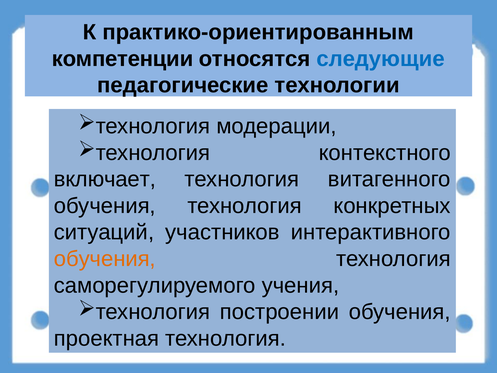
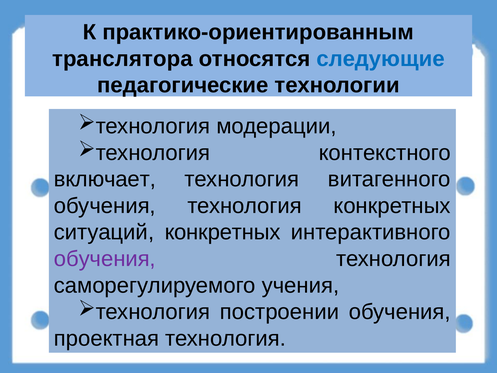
компетенции: компетенции -> транслятора (122, 59)
ситуаций участников: участников -> конкретных (223, 232)
обучения colour: orange -> purple (105, 259)
